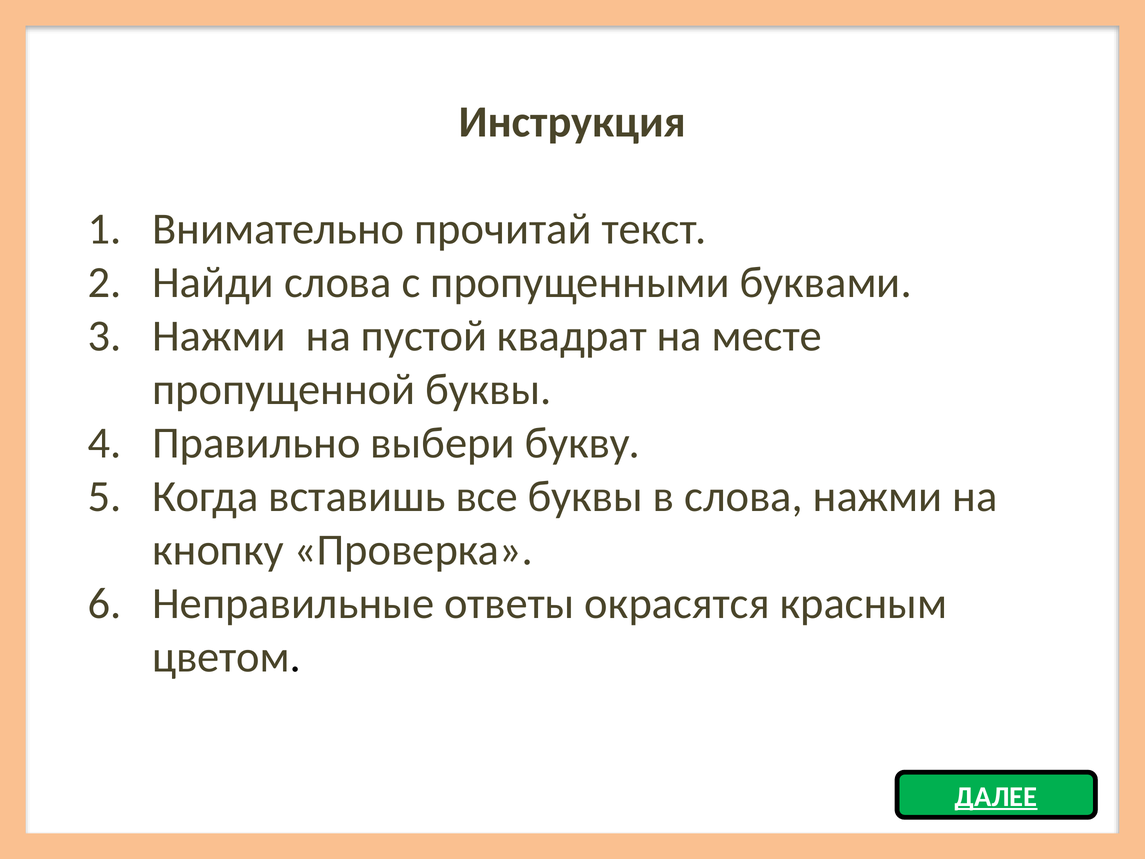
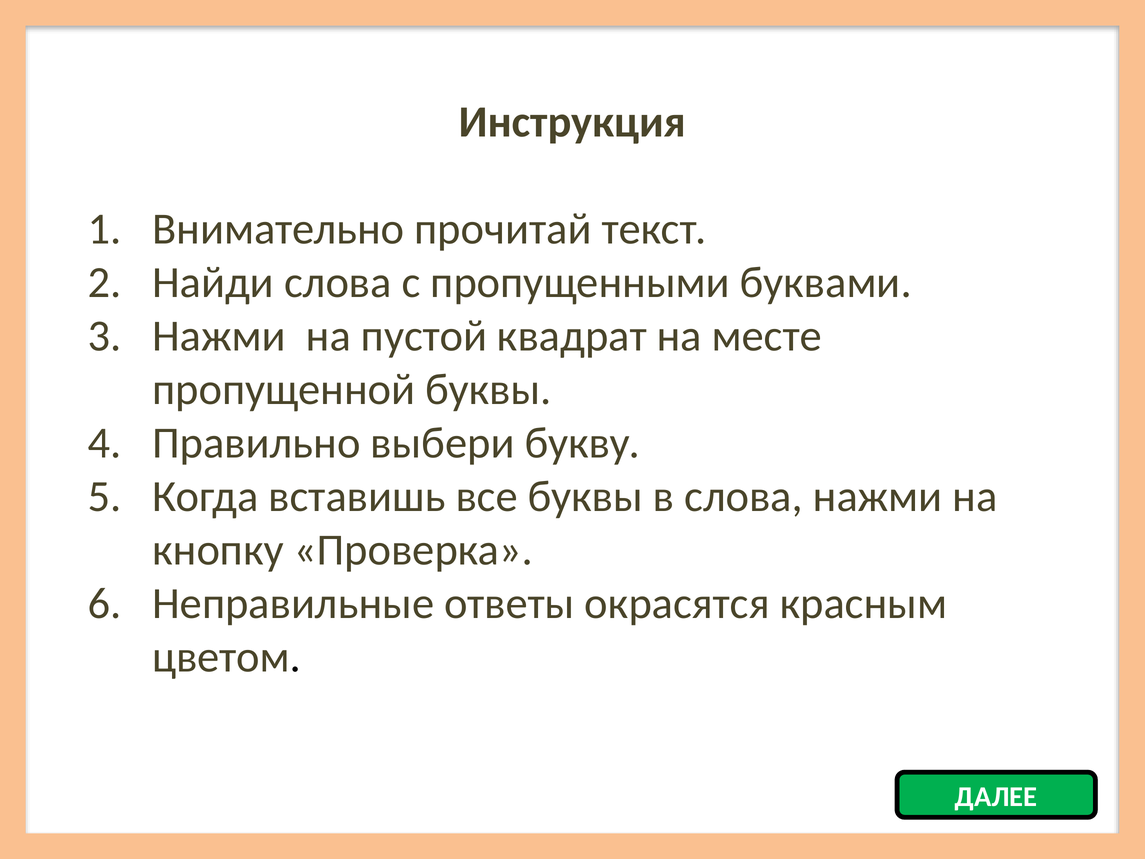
ДАЛЕЕ underline: present -> none (996, 796)
